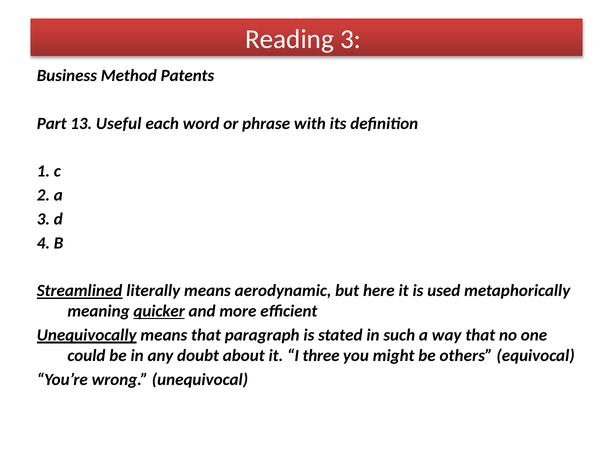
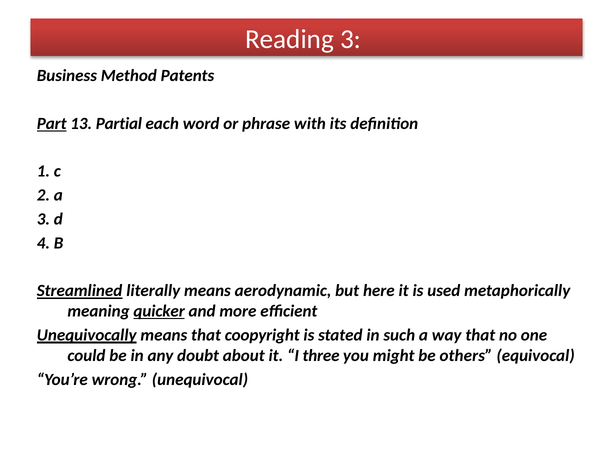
Part underline: none -> present (52, 124)
Useful: Useful -> Partial (119, 124)
paragraph: paragraph -> coopyright (262, 335)
